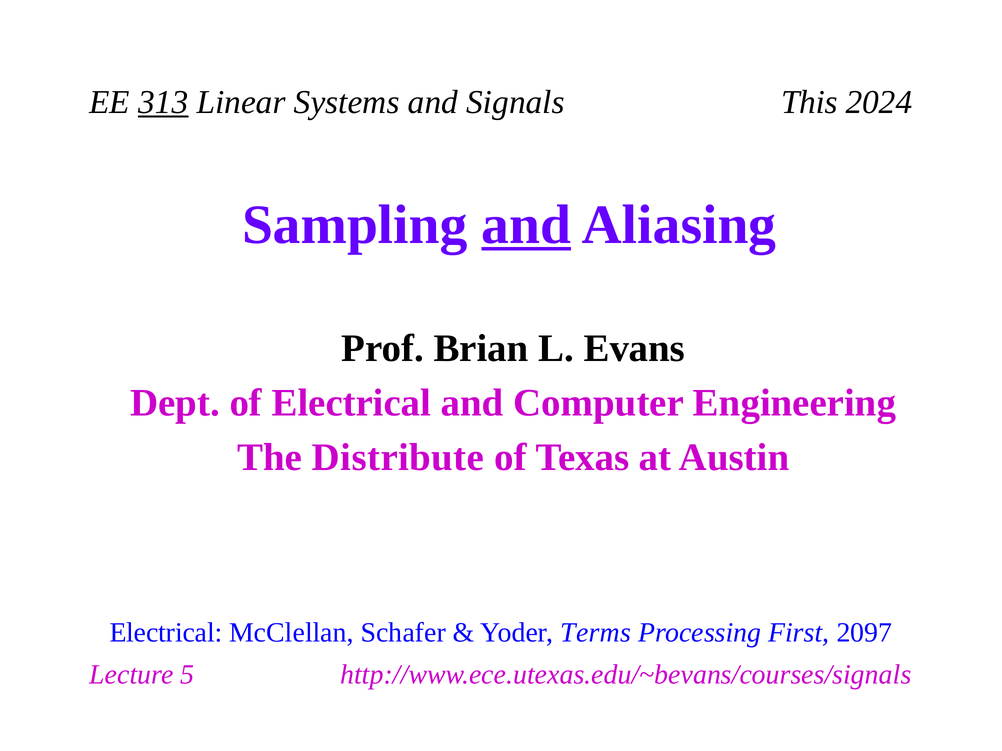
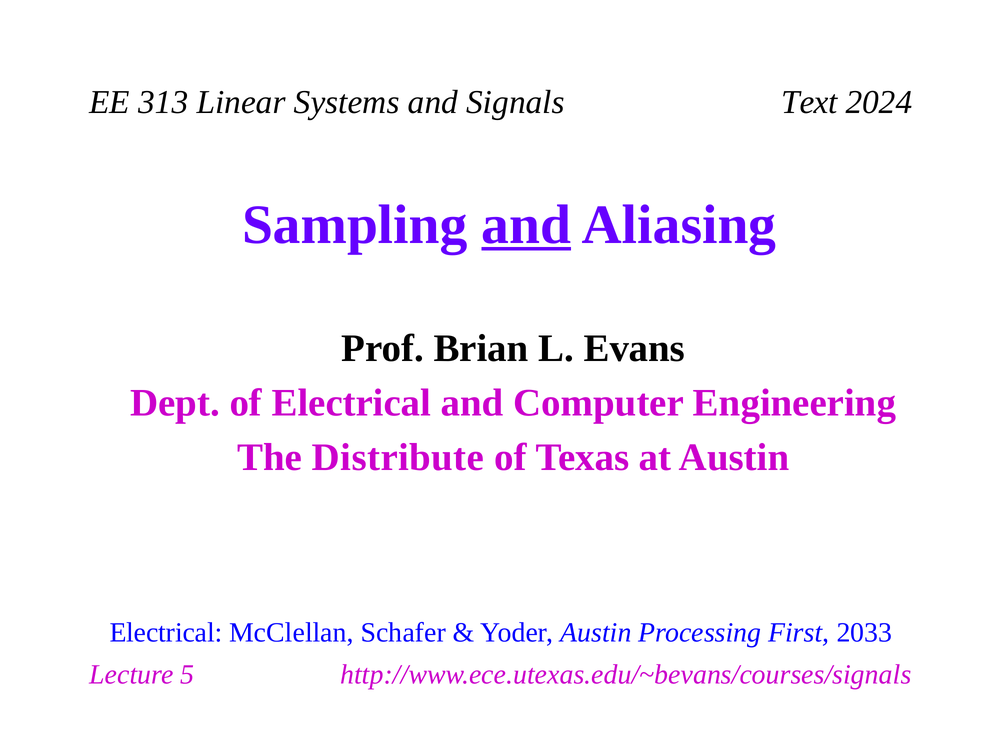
313 underline: present -> none (163, 102)
This: This -> Text (809, 102)
Yoder Terms: Terms -> Austin (596, 633)
2097: 2097 -> 2033 (864, 633)
